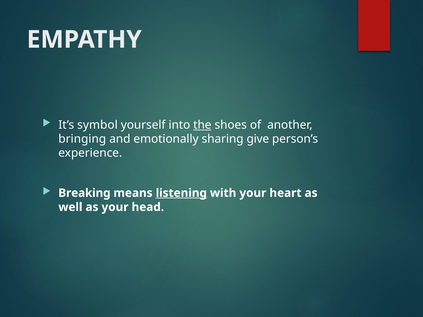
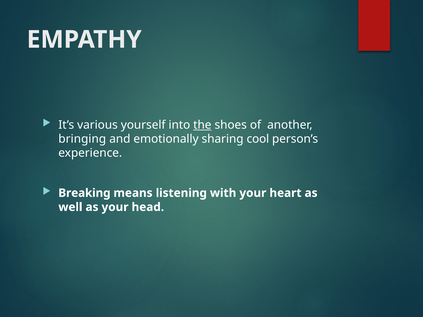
symbol: symbol -> various (97, 125)
give: give -> cool (258, 139)
listening underline: present -> none (181, 193)
